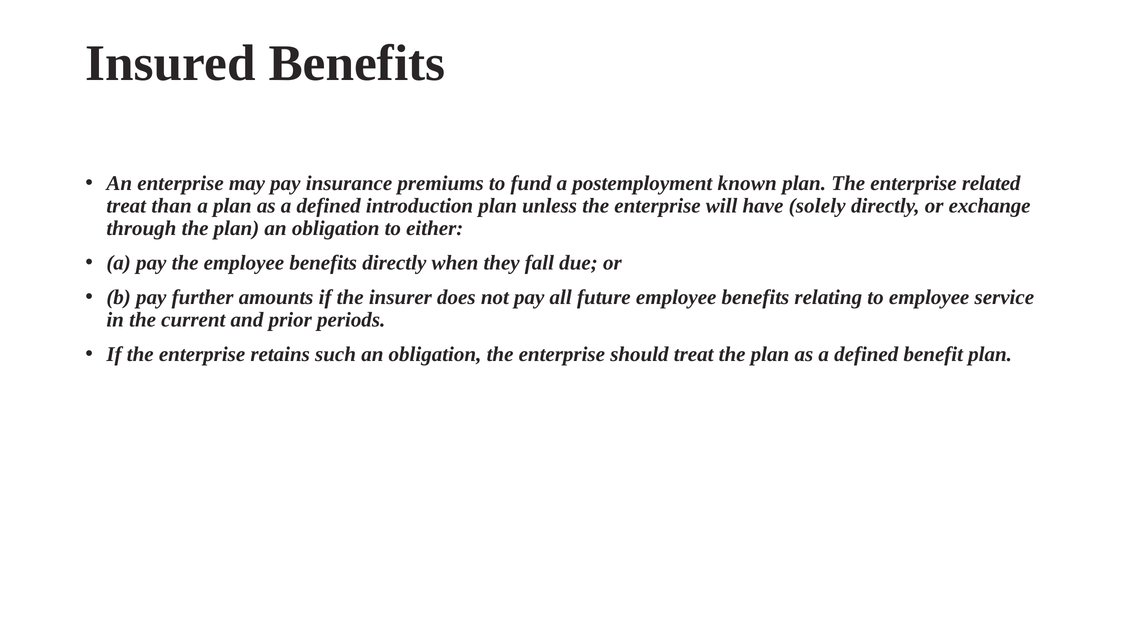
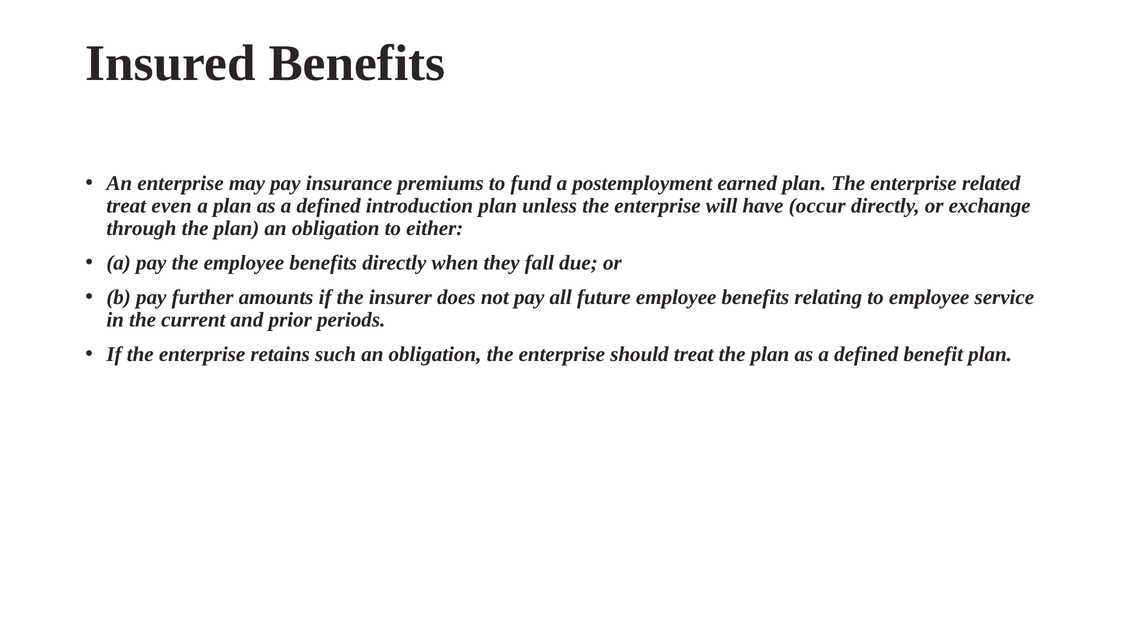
known: known -> earned (747, 183)
than: than -> even (172, 206)
solely: solely -> occur (817, 206)
